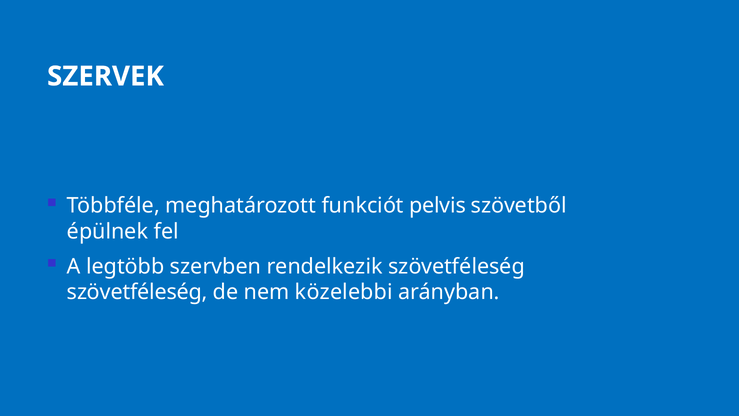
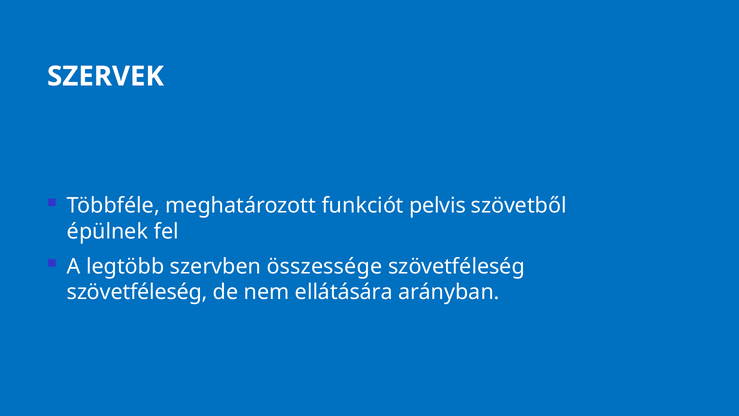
rendelkezik: rendelkezik -> összessége (324, 266)
közelebbi: közelebbi -> ellátására (344, 292)
